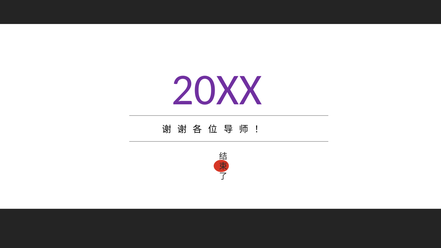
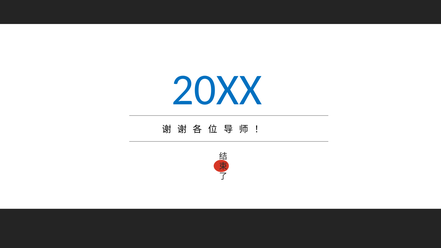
20XX colour: purple -> blue (217, 90)
